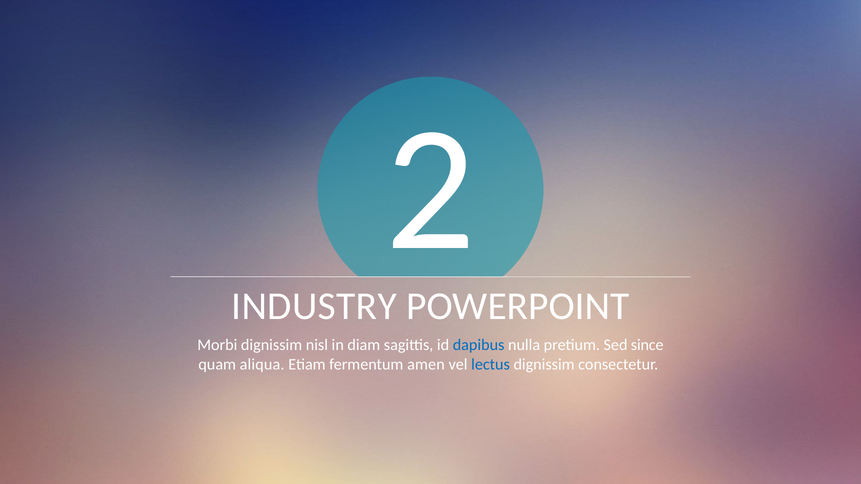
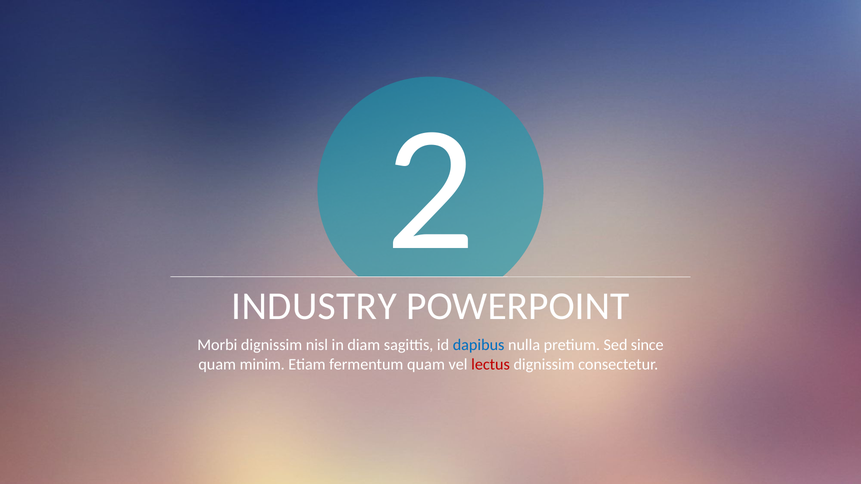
aliqua: aliqua -> minim (262, 365)
fermentum amen: amen -> quam (426, 365)
lectus colour: blue -> red (491, 365)
